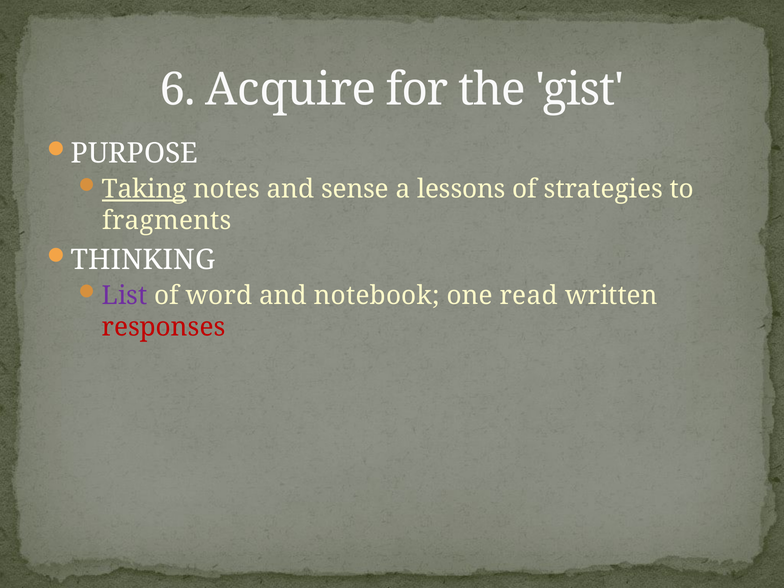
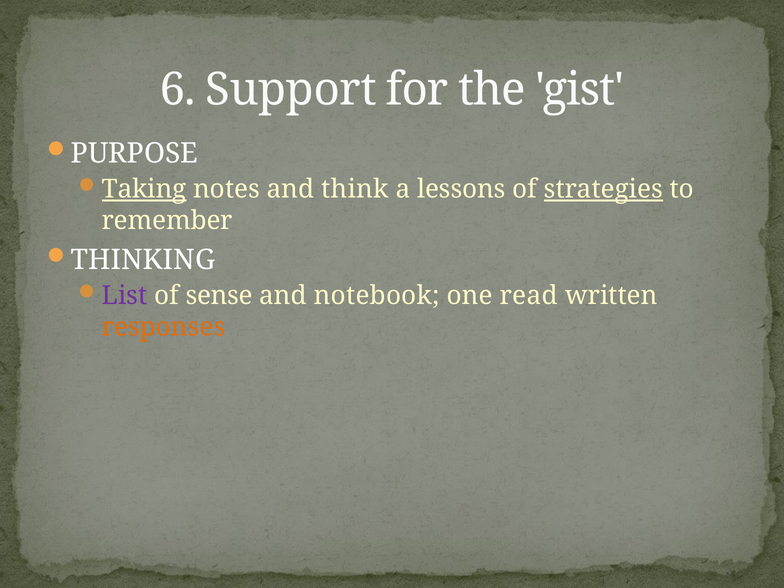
Acquire: Acquire -> Support (291, 89)
sense: sense -> think (355, 189)
strategies underline: none -> present (603, 189)
fragments: fragments -> remember (167, 221)
word: word -> sense (219, 296)
responses colour: red -> orange (164, 327)
